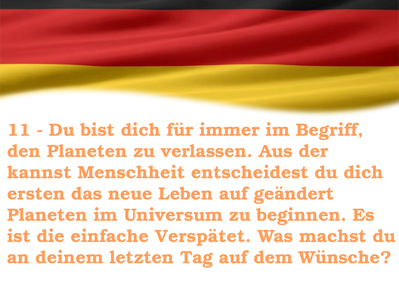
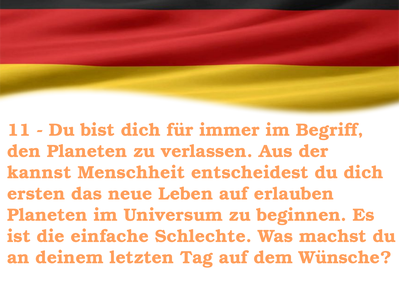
geändert: geändert -> erlauben (294, 194)
Verspätet: Verspätet -> Schlechte (203, 236)
